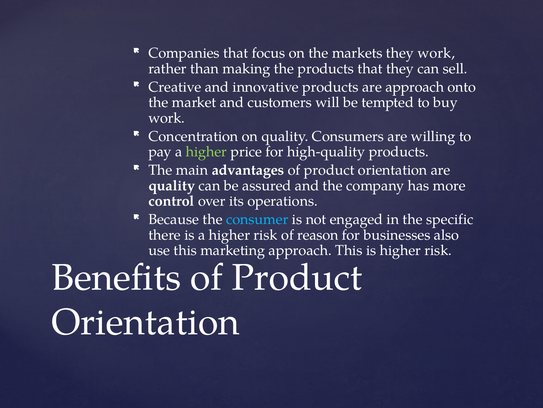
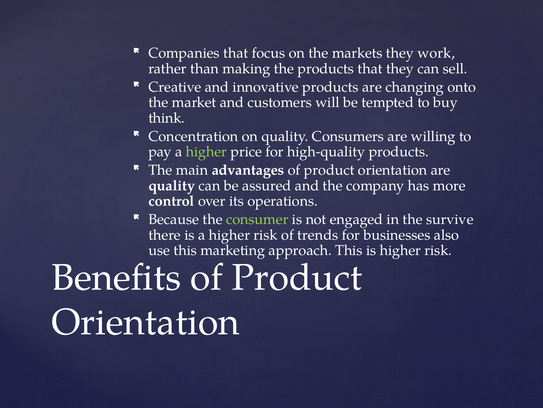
are approach: approach -> changing (415, 87)
work: work -> think (167, 118)
consumer colour: light blue -> light green (257, 219)
specific: specific -> survive (450, 219)
reason: reason -> trends (318, 235)
